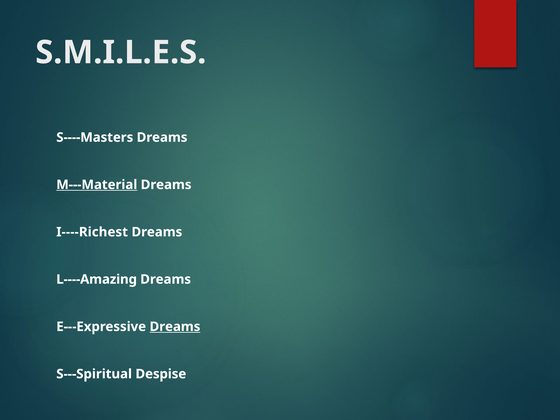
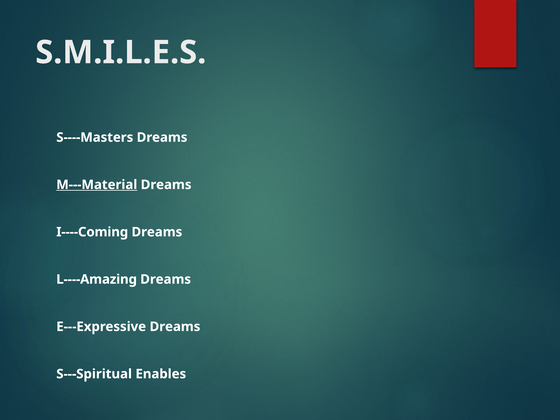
I----Richest: I----Richest -> I----Coming (92, 232)
Dreams underline: present -> none (175, 327)
Despise: Despise -> Enables (161, 374)
